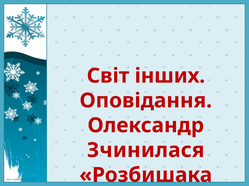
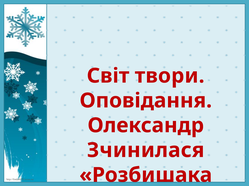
інших: інших -> твори (170, 76)
